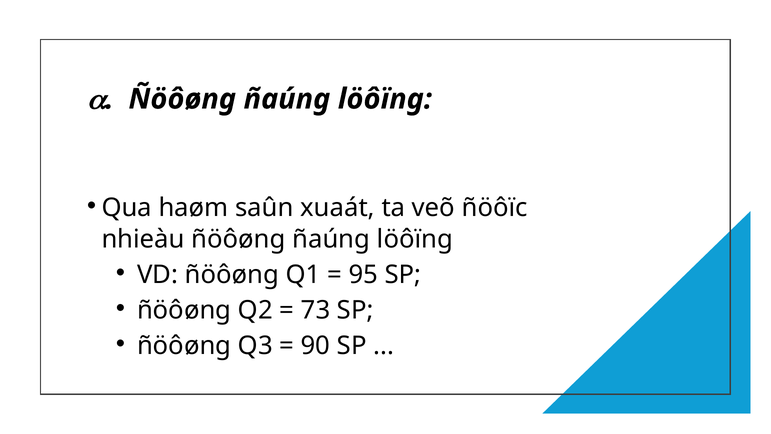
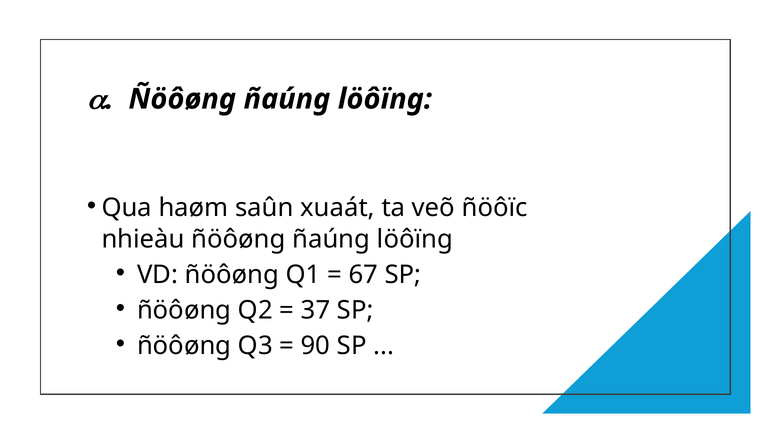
95: 95 -> 67 (363, 274)
73: 73 -> 37 (316, 310)
